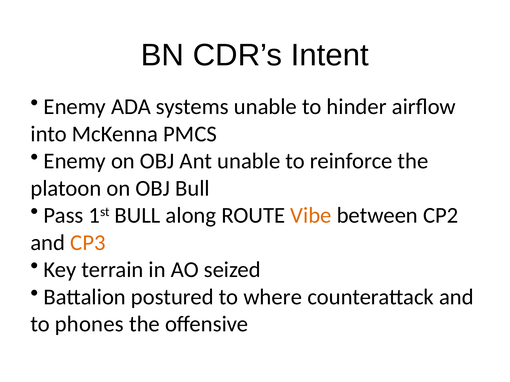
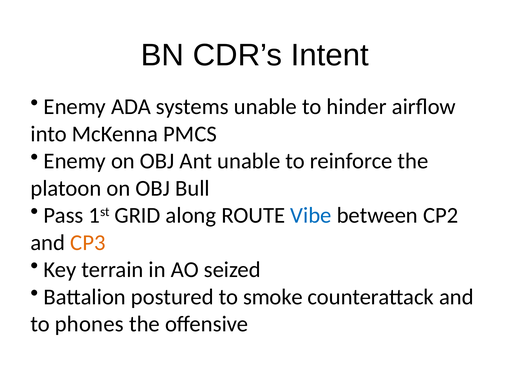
1st BULL: BULL -> GRID (138, 216)
Vibe colour: orange -> blue (311, 216)
where: where -> smoke (273, 297)
